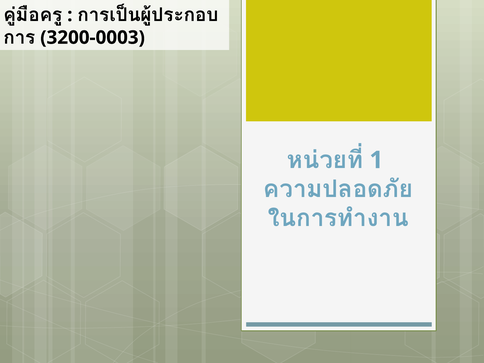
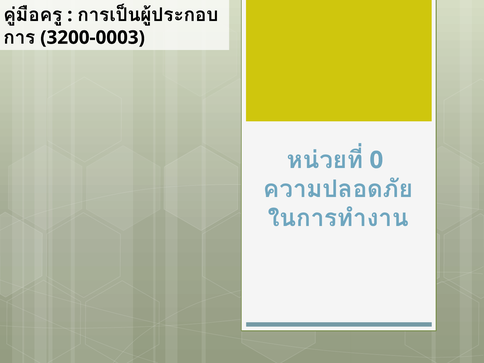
1: 1 -> 0 (376, 160)
